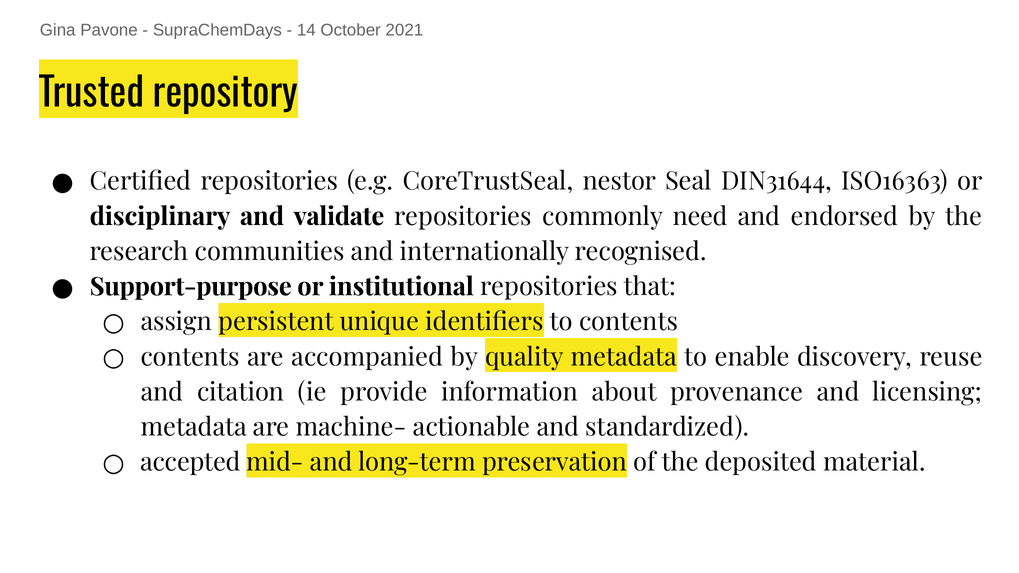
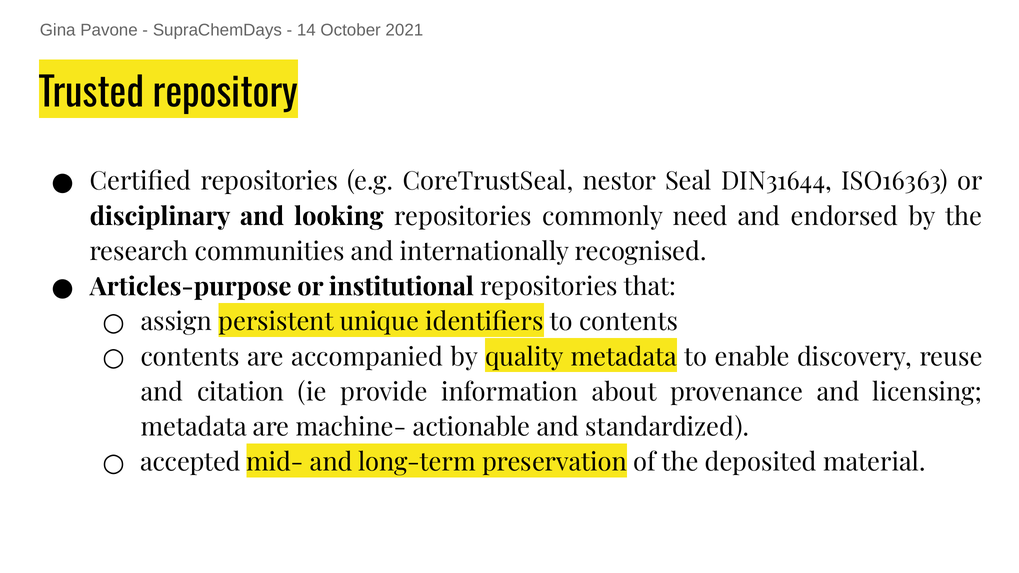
validate: validate -> looking (339, 217)
Support-purpose: Support-purpose -> Articles-purpose (191, 287)
